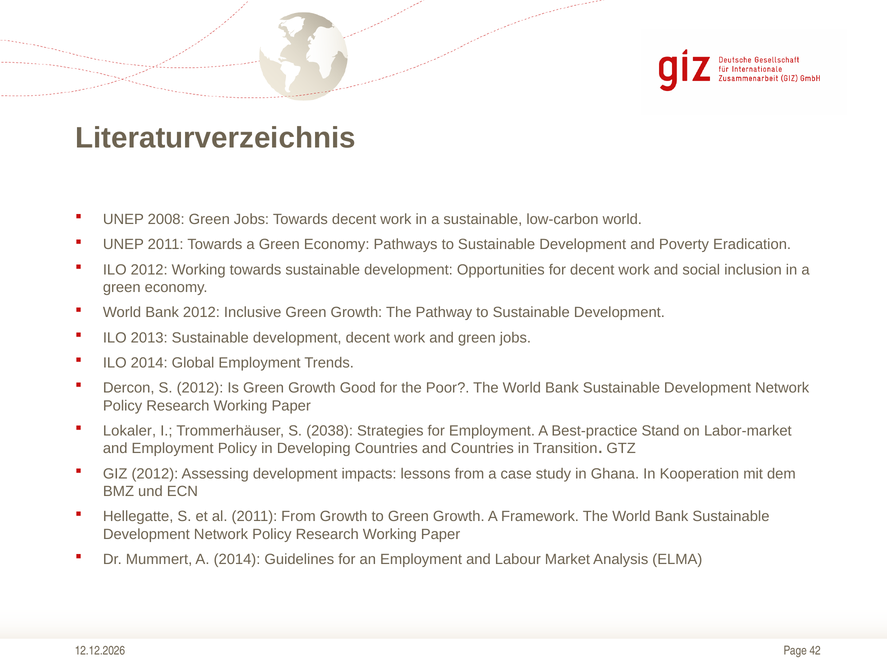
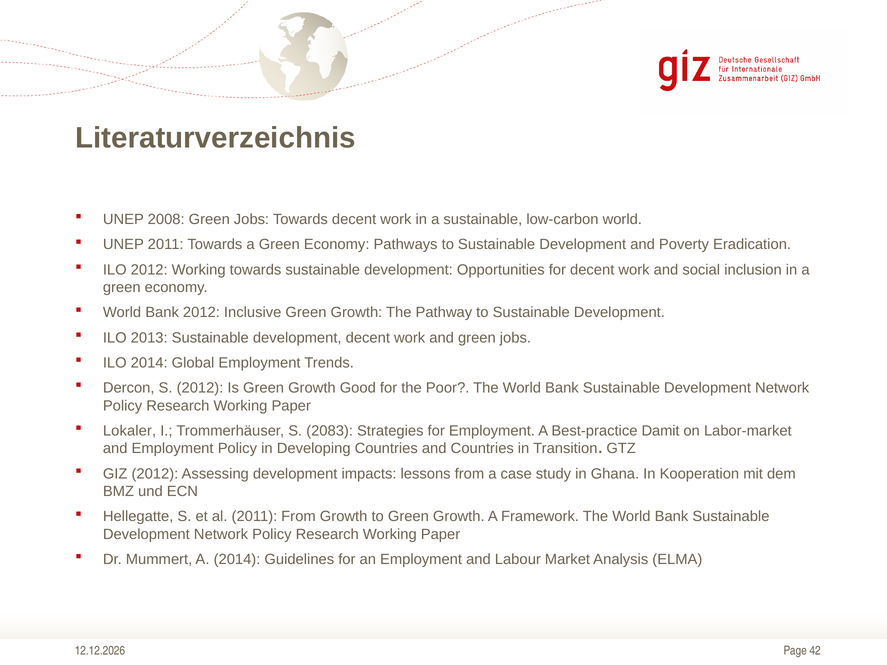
2038: 2038 -> 2083 (330, 431)
Stand: Stand -> Damit (661, 431)
